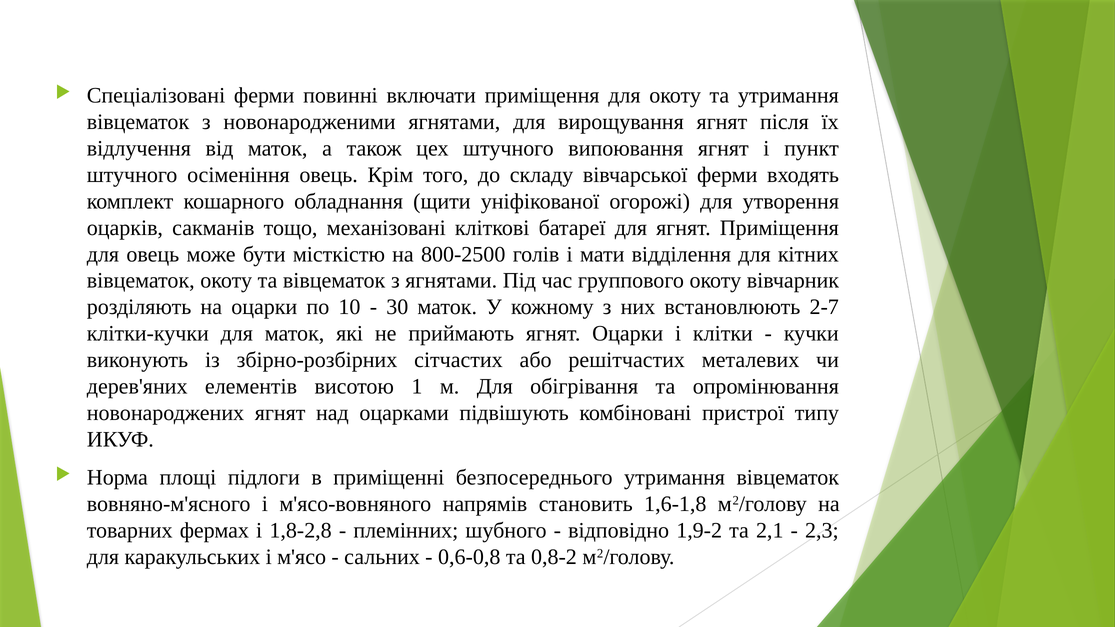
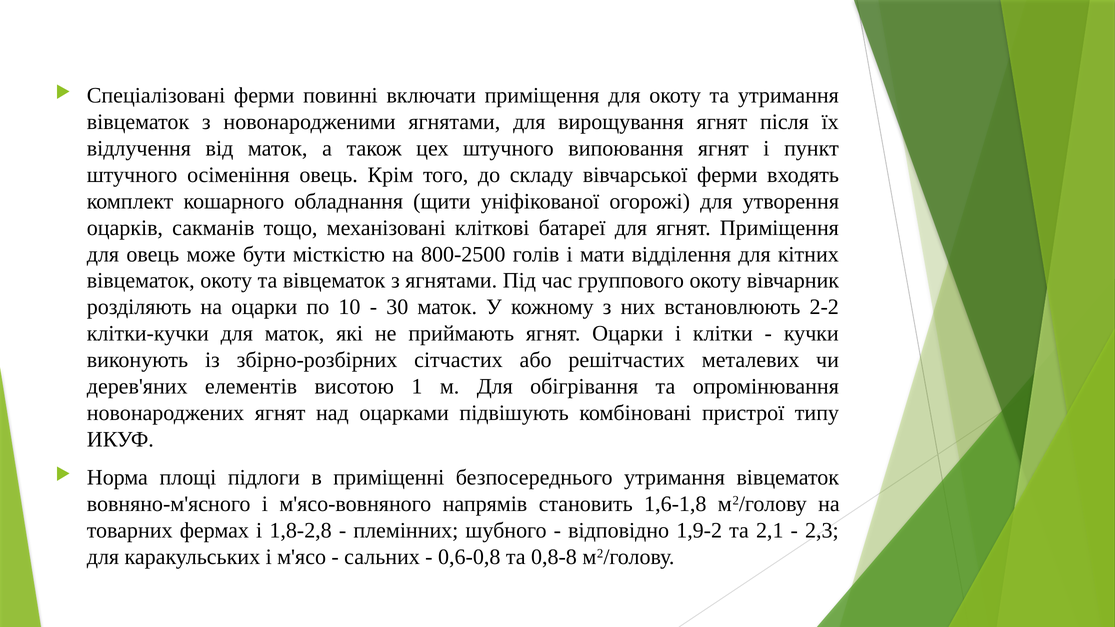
2-7: 2-7 -> 2-2 (824, 307)
0,8-2: 0,8-2 -> 0,8-8 (554, 557)
